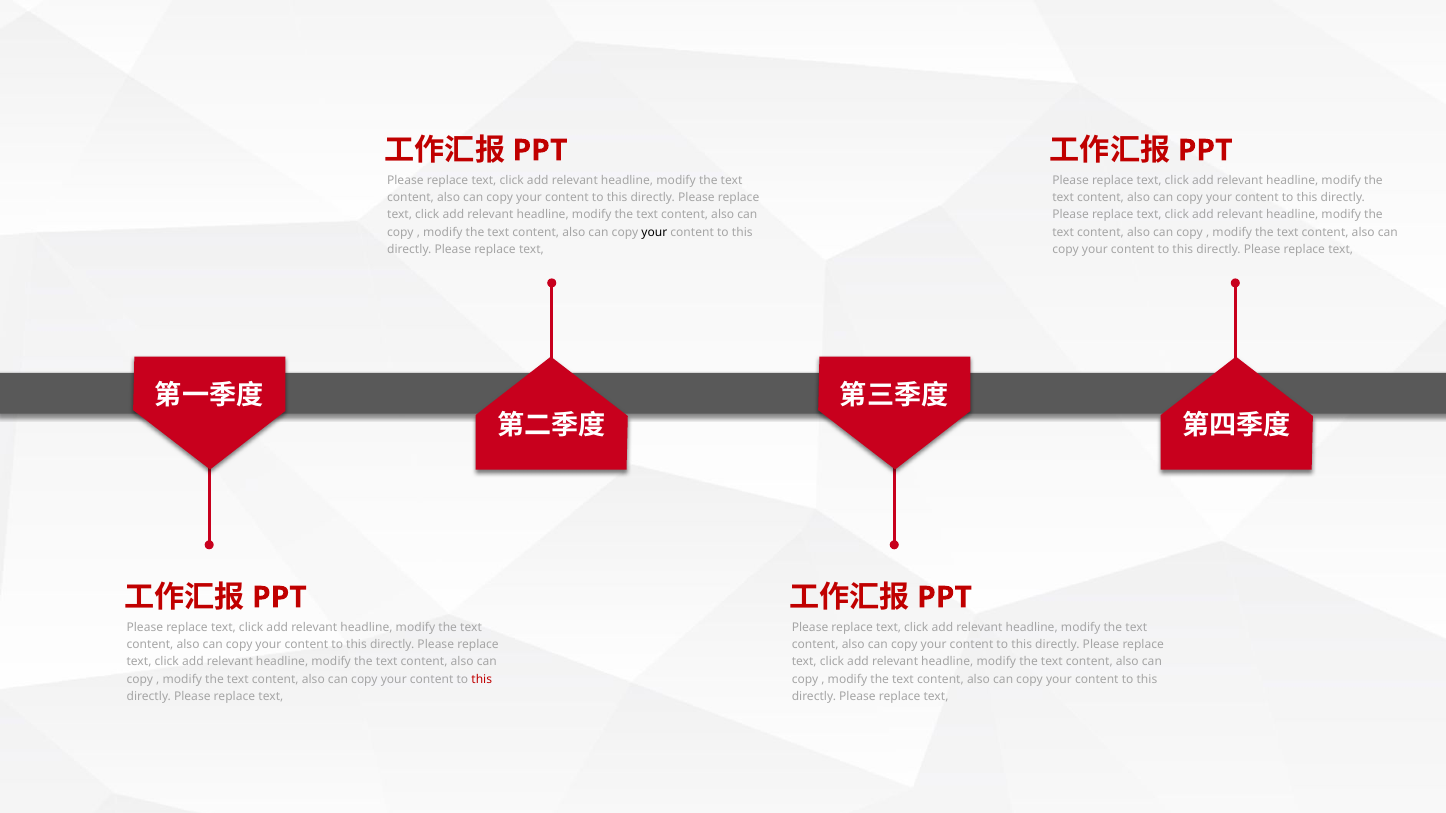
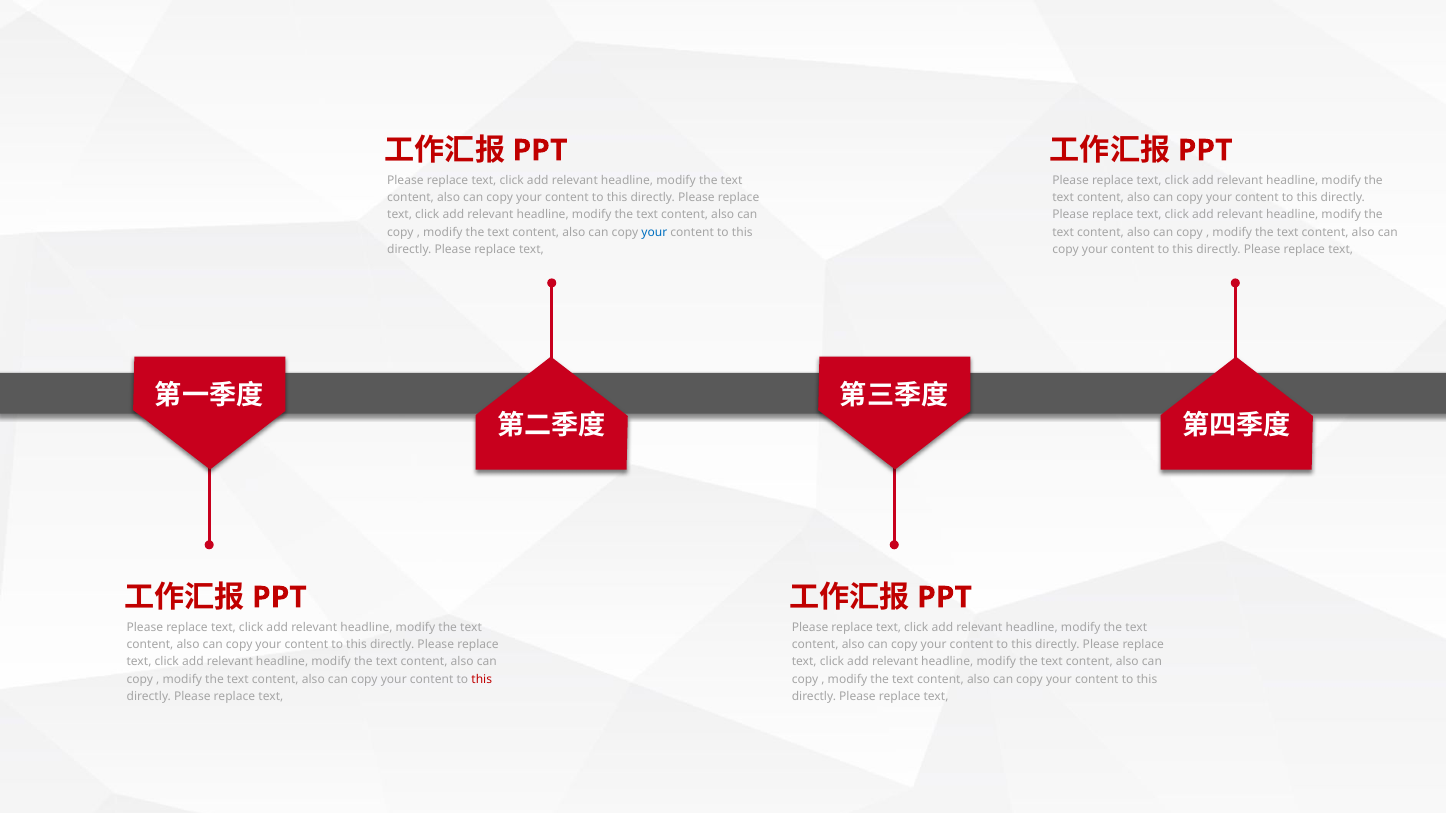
your colour: black -> blue (654, 232)
